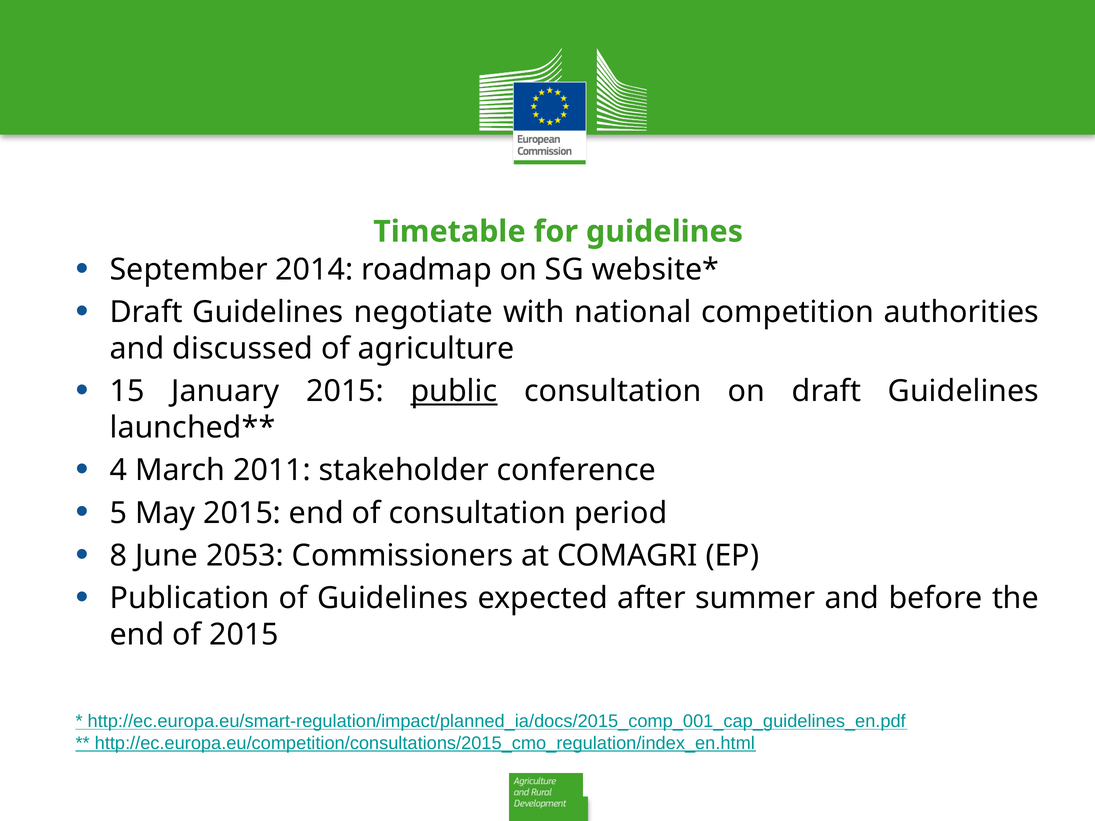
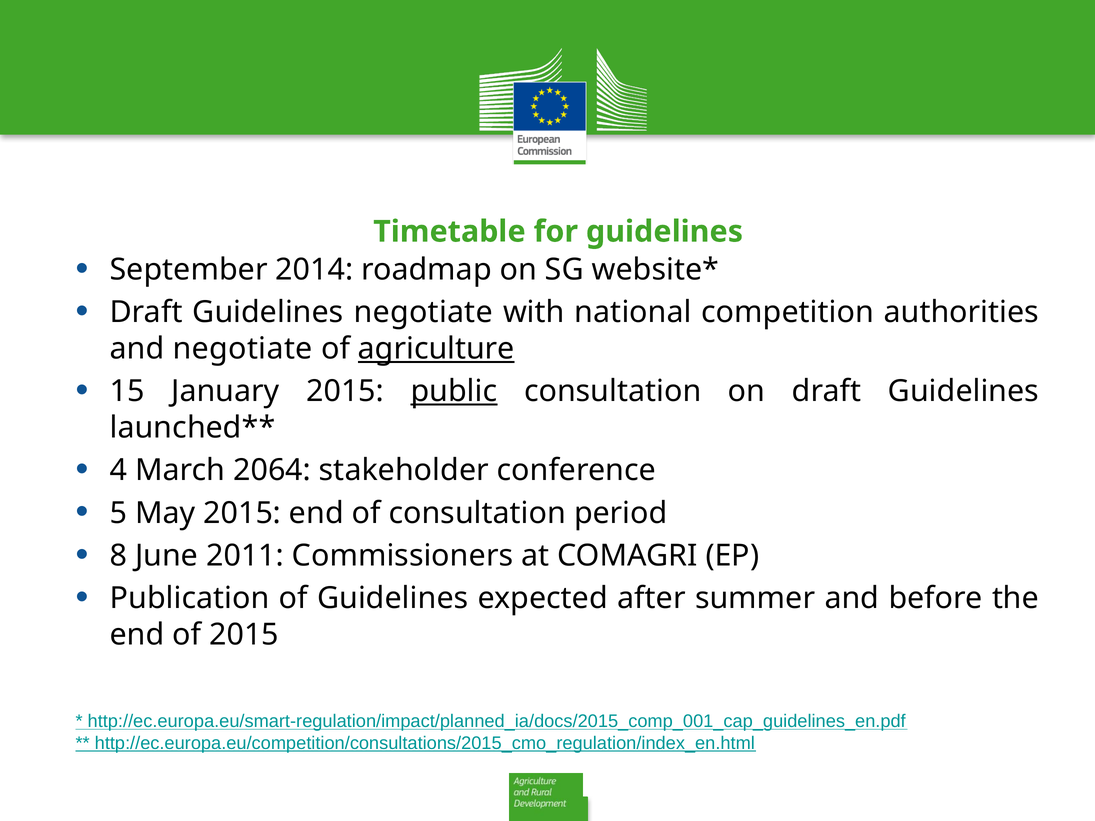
and discussed: discussed -> negotiate (243, 349)
agriculture underline: none -> present (436, 349)
2011: 2011 -> 2064 (272, 471)
2053: 2053 -> 2011 (245, 556)
